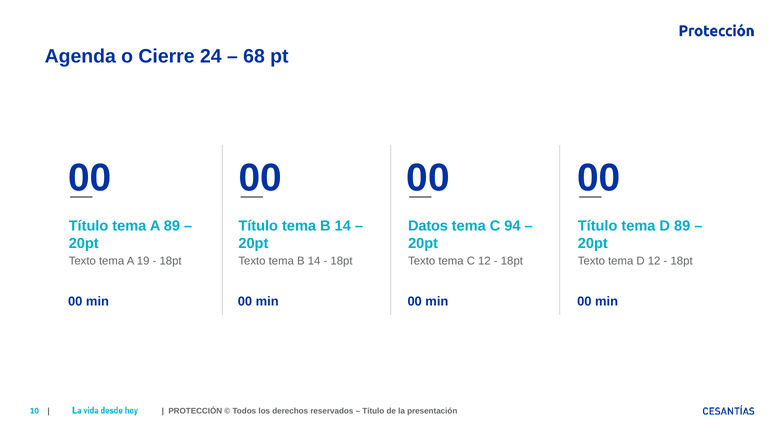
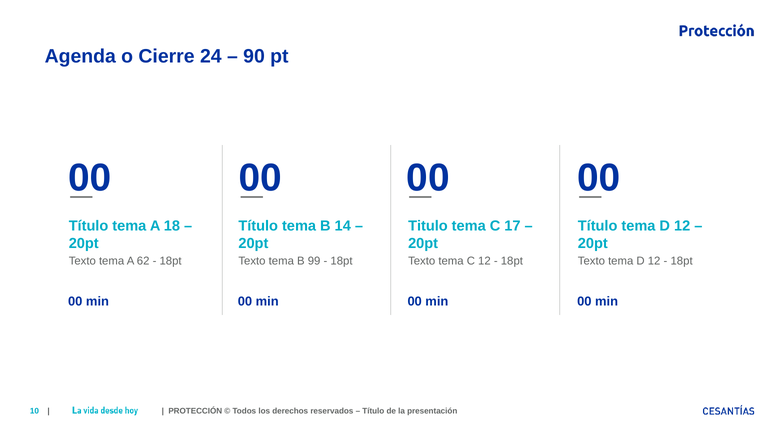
68: 68 -> 90 (254, 57)
A 89: 89 -> 18 (172, 226)
Datos: Datos -> Titulo (428, 226)
94: 94 -> 17 (512, 226)
Título tema D 89: 89 -> 12 (682, 226)
19: 19 -> 62 (143, 261)
Texto tema B 14: 14 -> 99 (314, 261)
